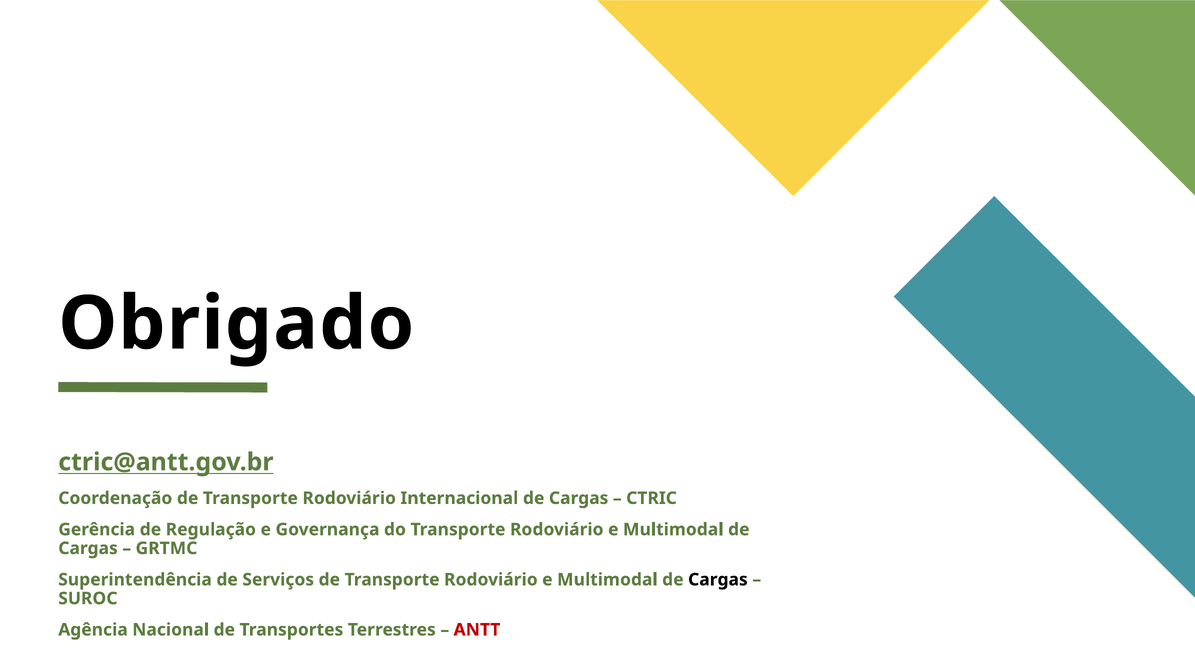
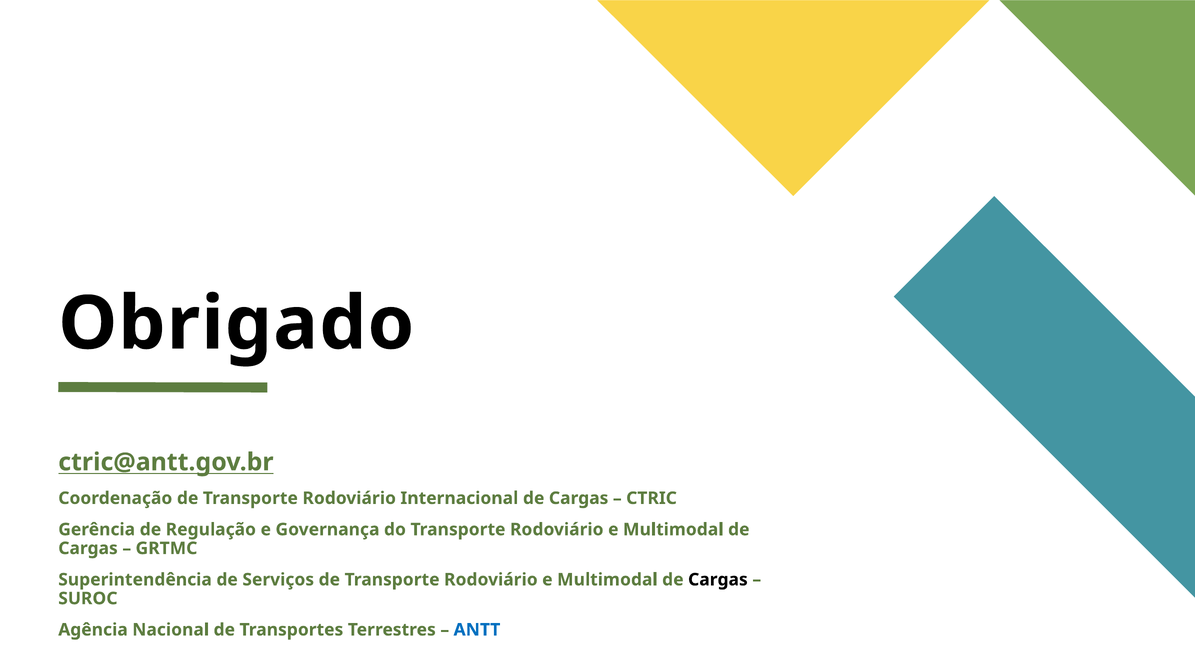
ANTT colour: red -> blue (477, 630)
